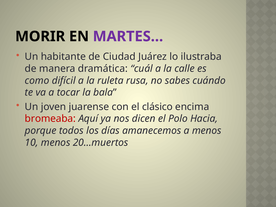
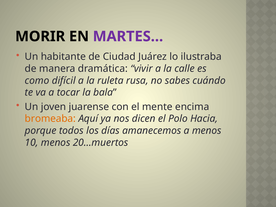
cuál: cuál -> vivir (142, 69)
clásico: clásico -> mente (157, 107)
bromeaba colour: red -> orange (50, 119)
